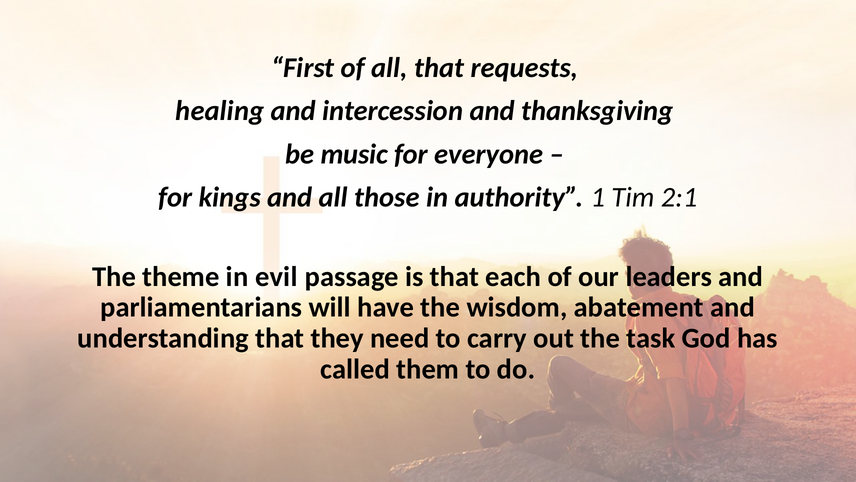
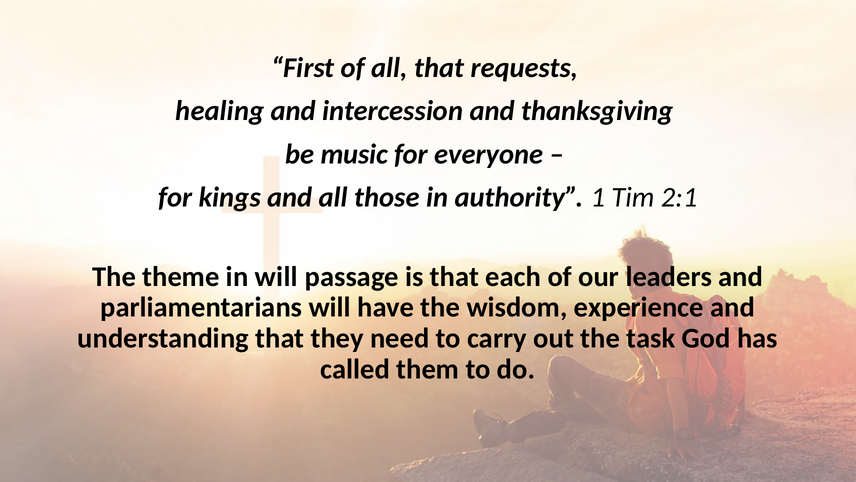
in evil: evil -> will (276, 276)
abatement: abatement -> experience (639, 307)
